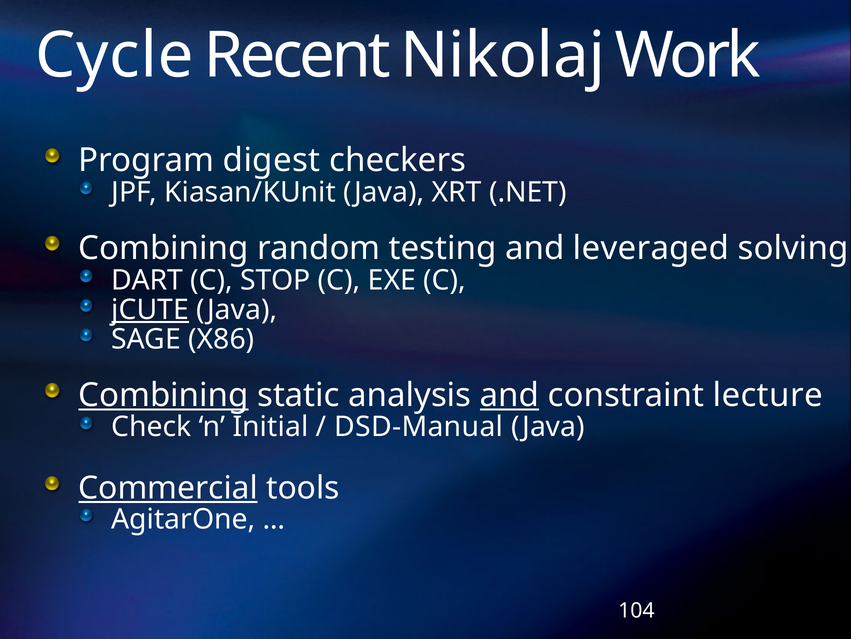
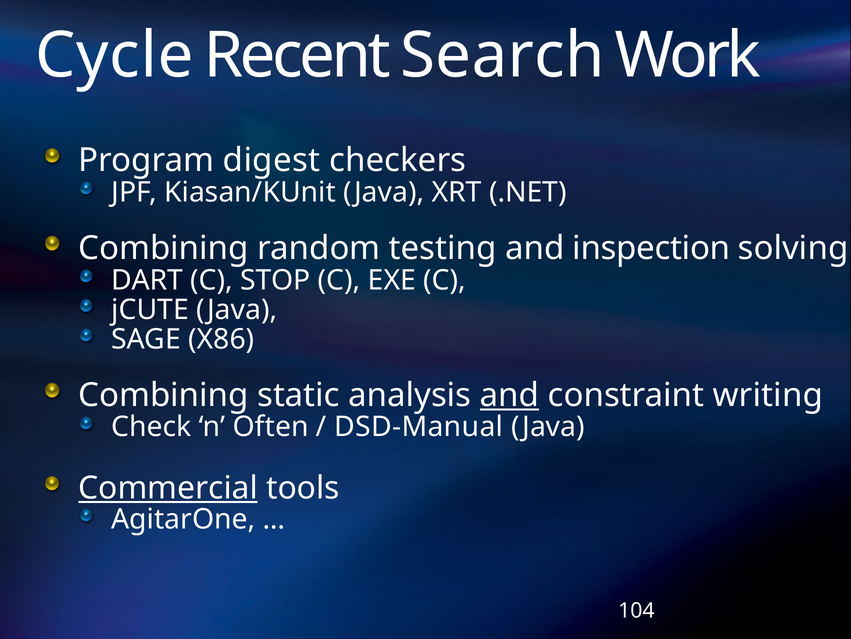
Nikolaj: Nikolaj -> Search (502, 55)
leveraged: leveraged -> inspection (651, 248)
jCUTE underline: present -> none (150, 309)
Combining underline: present -> none (164, 395)
lecture: lecture -> writing (768, 395)
Initial: Initial -> Often (271, 427)
